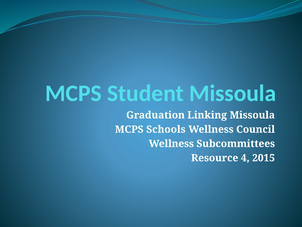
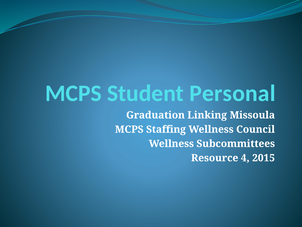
Student Missoula: Missoula -> Personal (232, 93)
Schools: Schools -> Staffing (166, 129)
